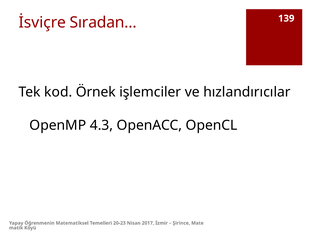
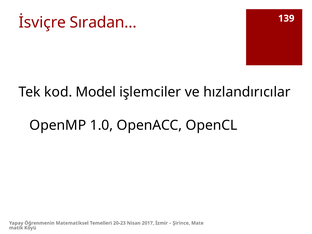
Örnek: Örnek -> Model (96, 92)
4.3: 4.3 -> 1.0 (101, 125)
